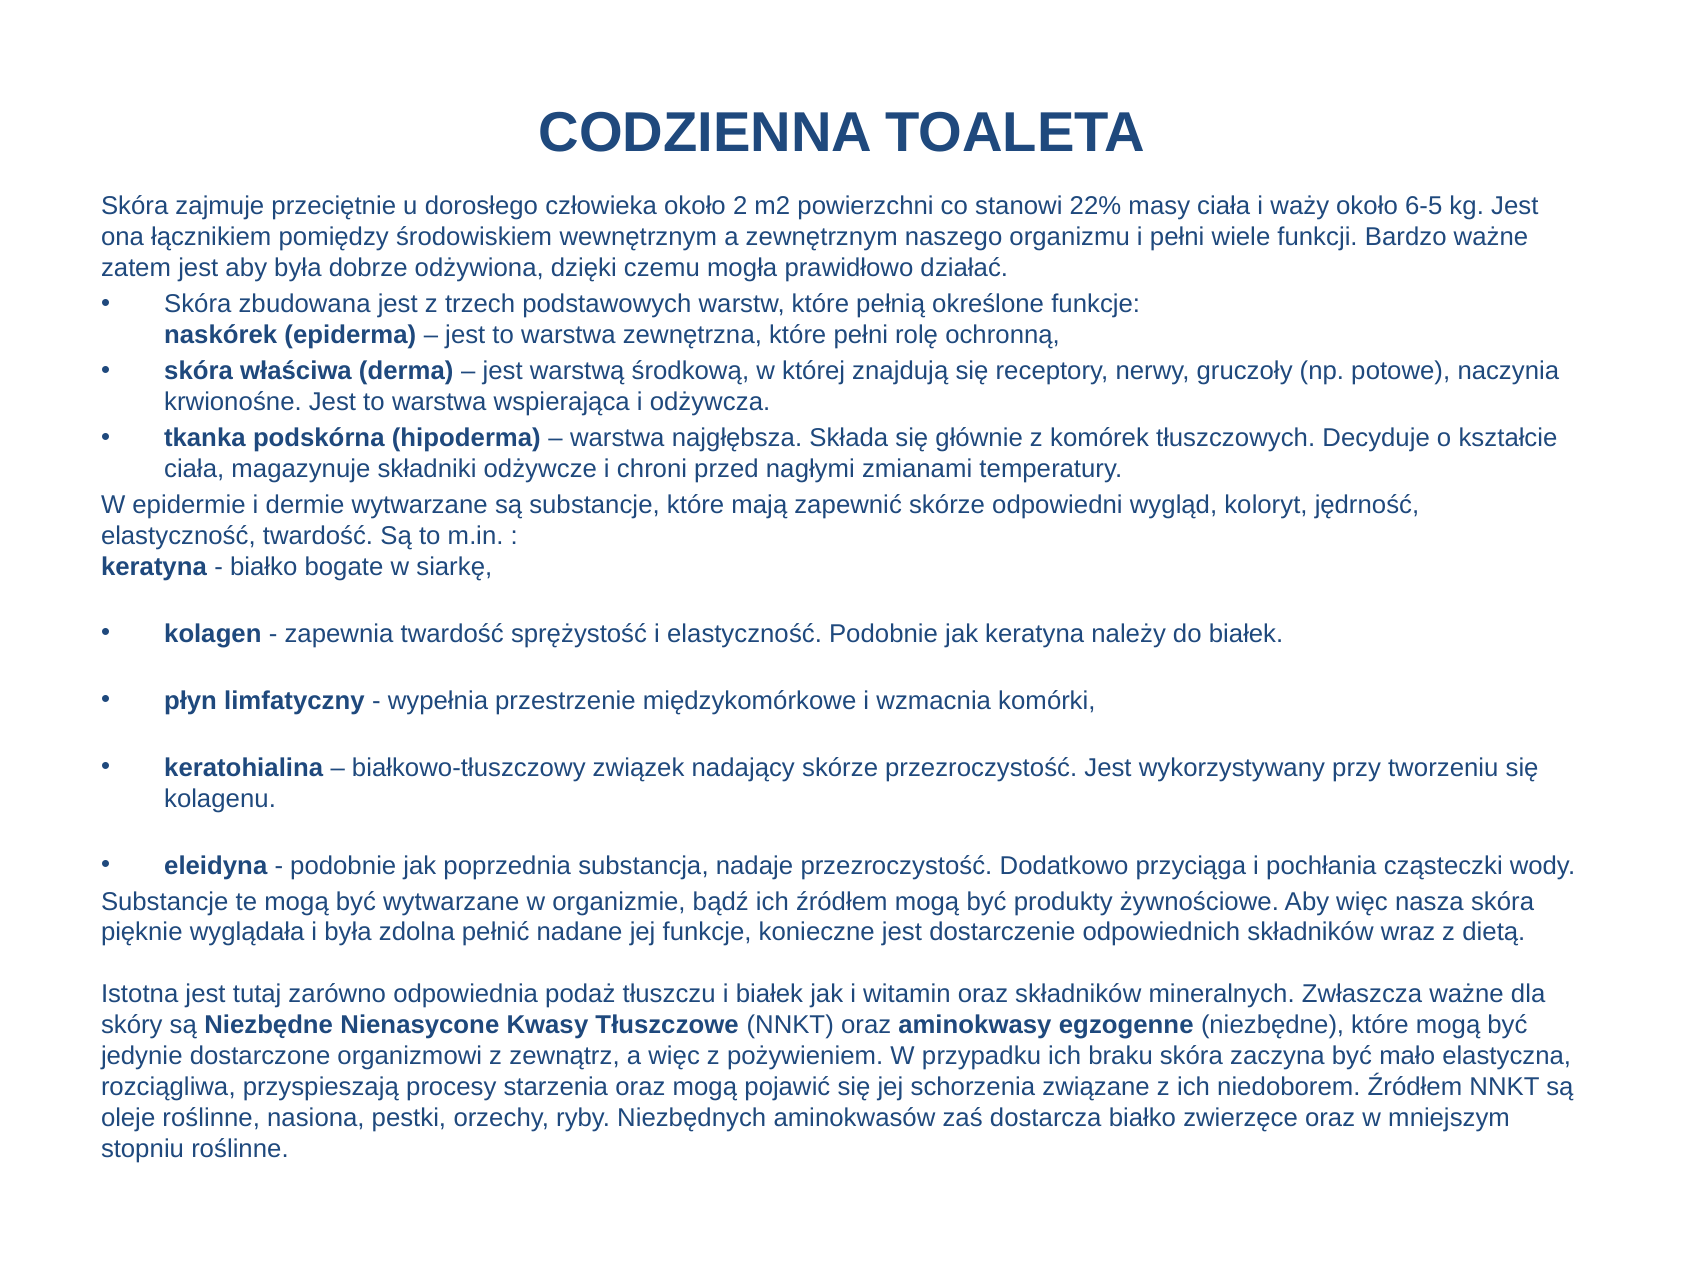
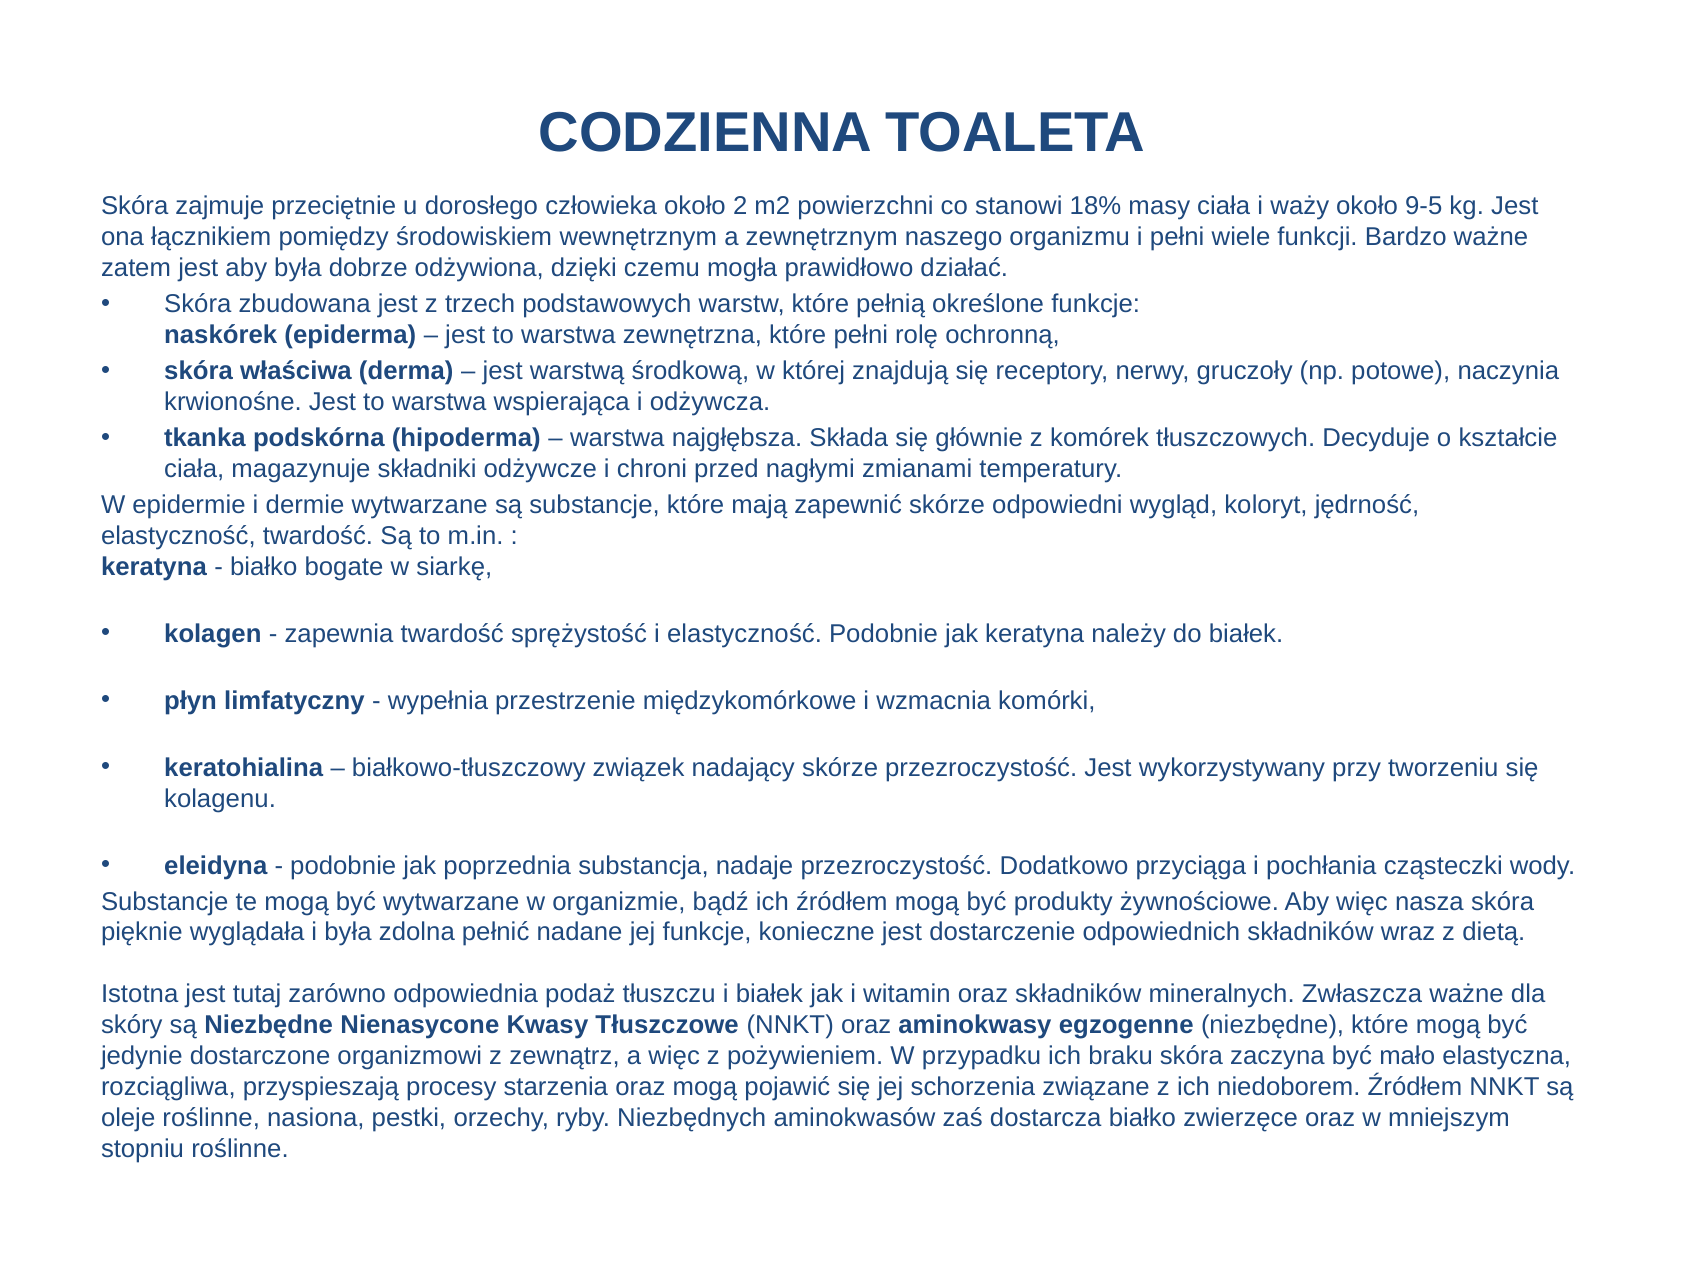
22%: 22% -> 18% (1095, 206)
6-5: 6-5 -> 9-5 (1424, 206)
